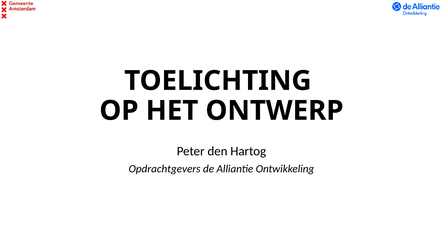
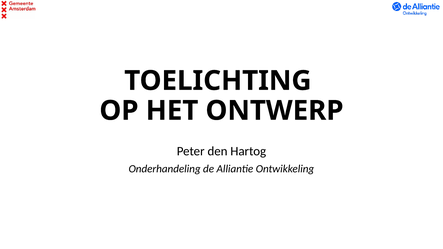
Opdrachtgevers: Opdrachtgevers -> Onderhandeling (165, 169)
